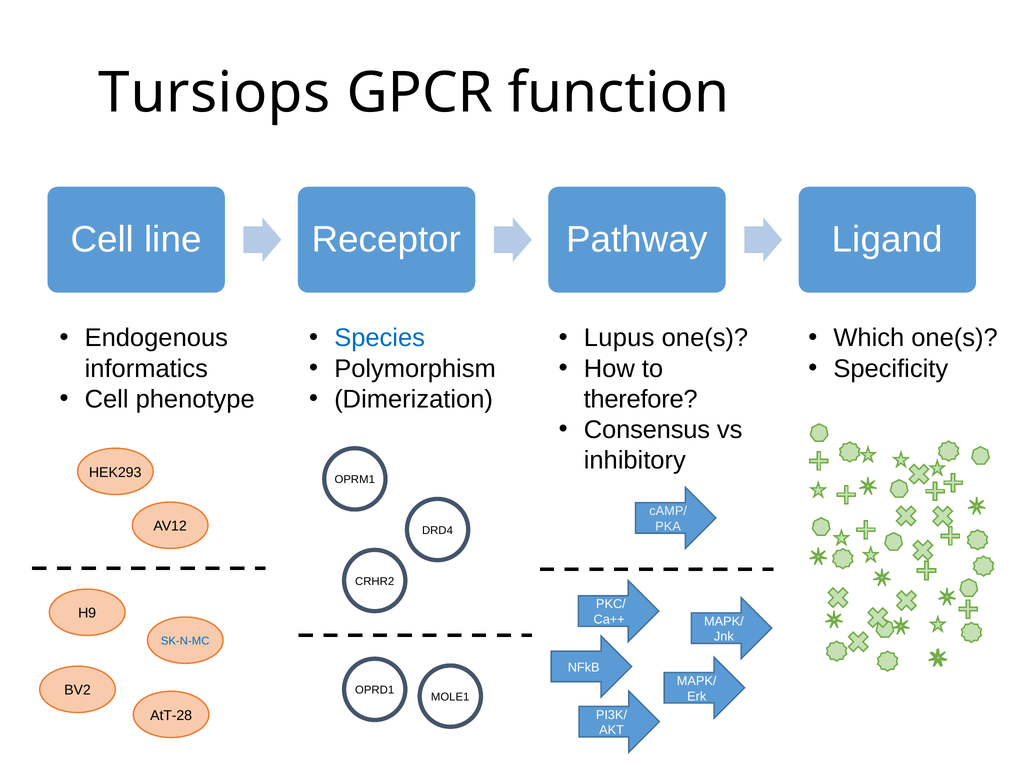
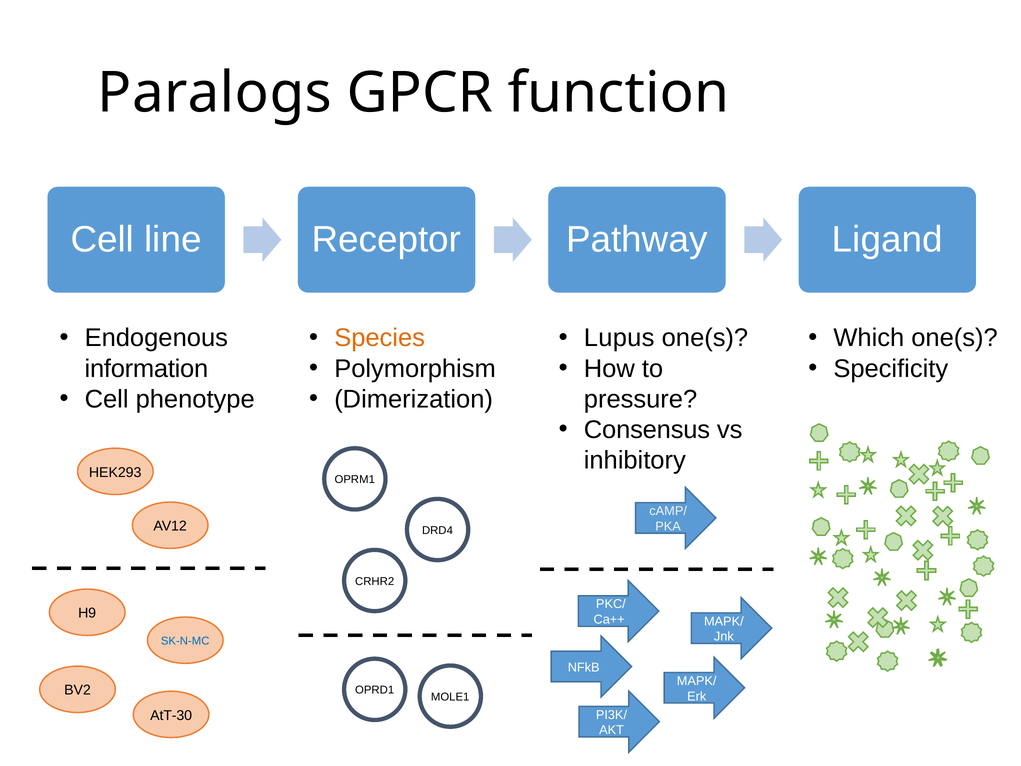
Tursiops: Tursiops -> Paralogs (215, 93)
Species colour: blue -> orange (380, 338)
informatics: informatics -> information (146, 368)
therefore: therefore -> pressure (641, 399)
AtT-28: AtT-28 -> AtT-30 (171, 715)
